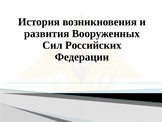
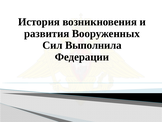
Российских: Российских -> Выполнила (93, 45)
